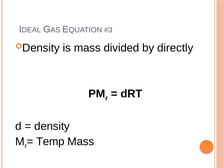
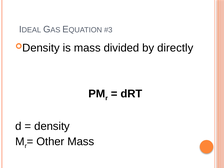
Temp: Temp -> Other (50, 142)
